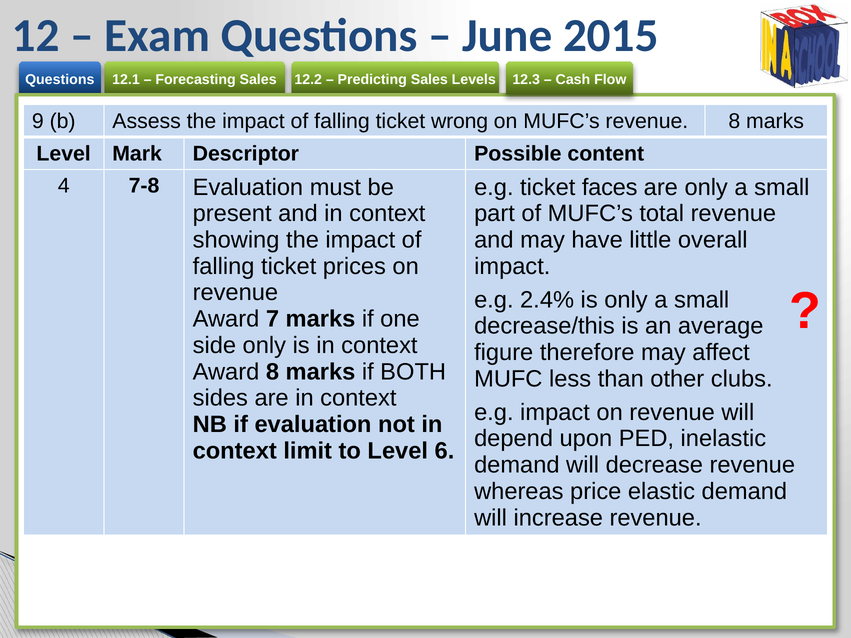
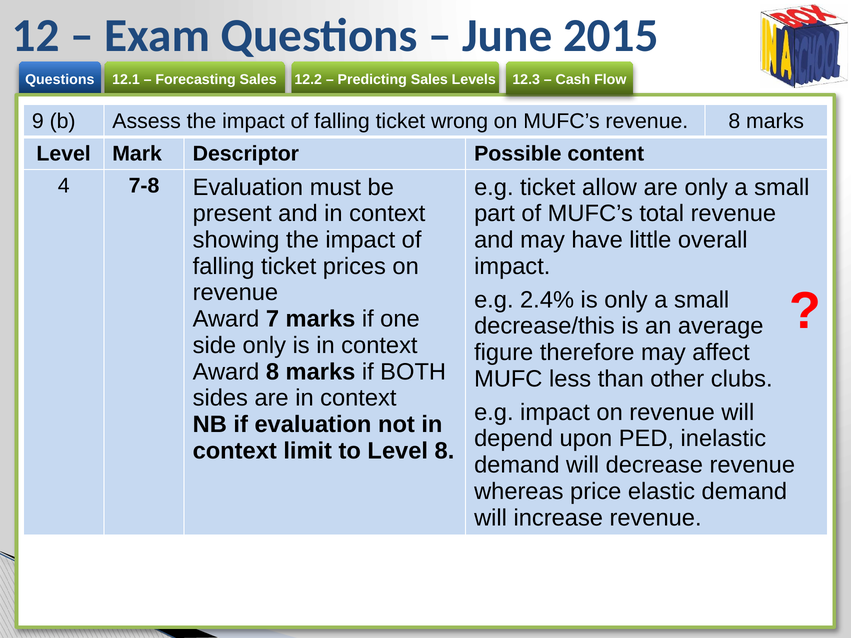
faces: faces -> allow (609, 187)
Level 6: 6 -> 8 (444, 451)
